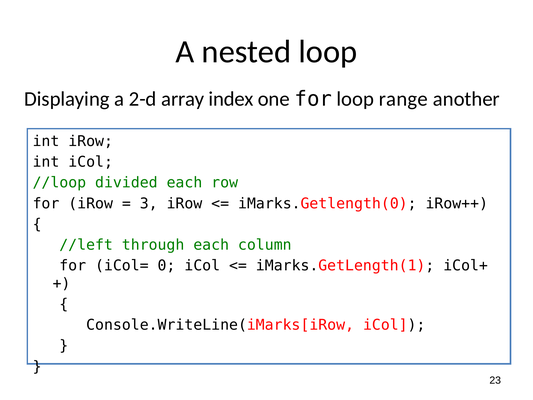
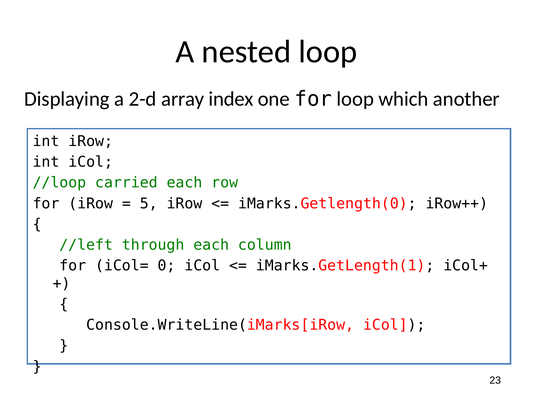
range: range -> which (403, 99)
divided: divided -> carried (126, 183)
3: 3 -> 5 (149, 203)
